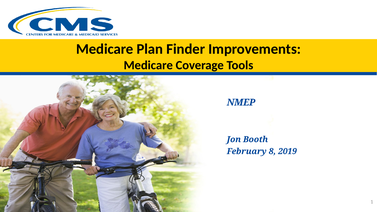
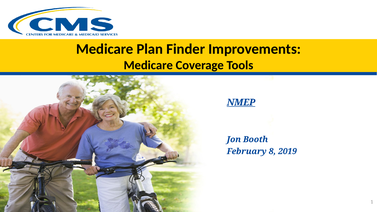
NMEP underline: none -> present (241, 102)
